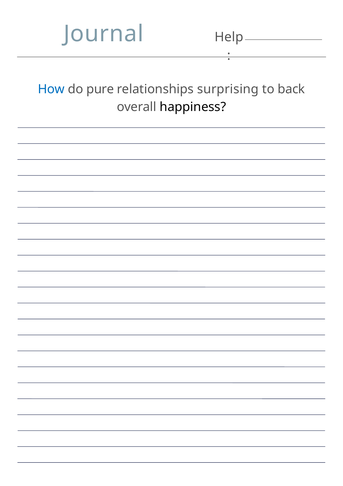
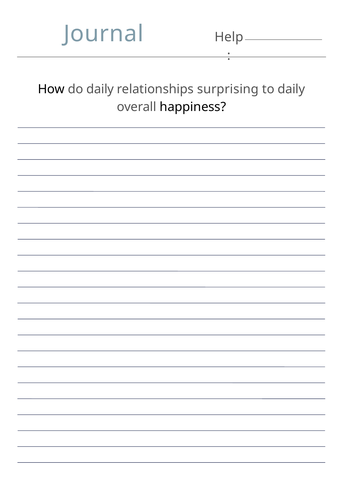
How colour: blue -> black (51, 89)
do pure: pure -> daily (100, 89)
to back: back -> daily (291, 89)
